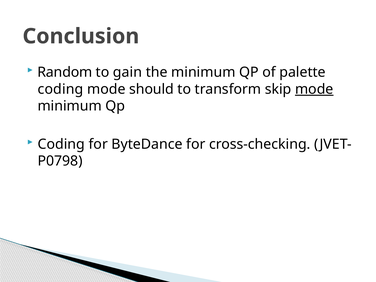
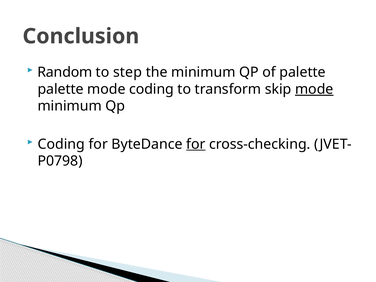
gain: gain -> step (127, 72)
coding: coding -> palette (61, 89)
mode should: should -> coding (152, 89)
for underline: none -> present (196, 144)
